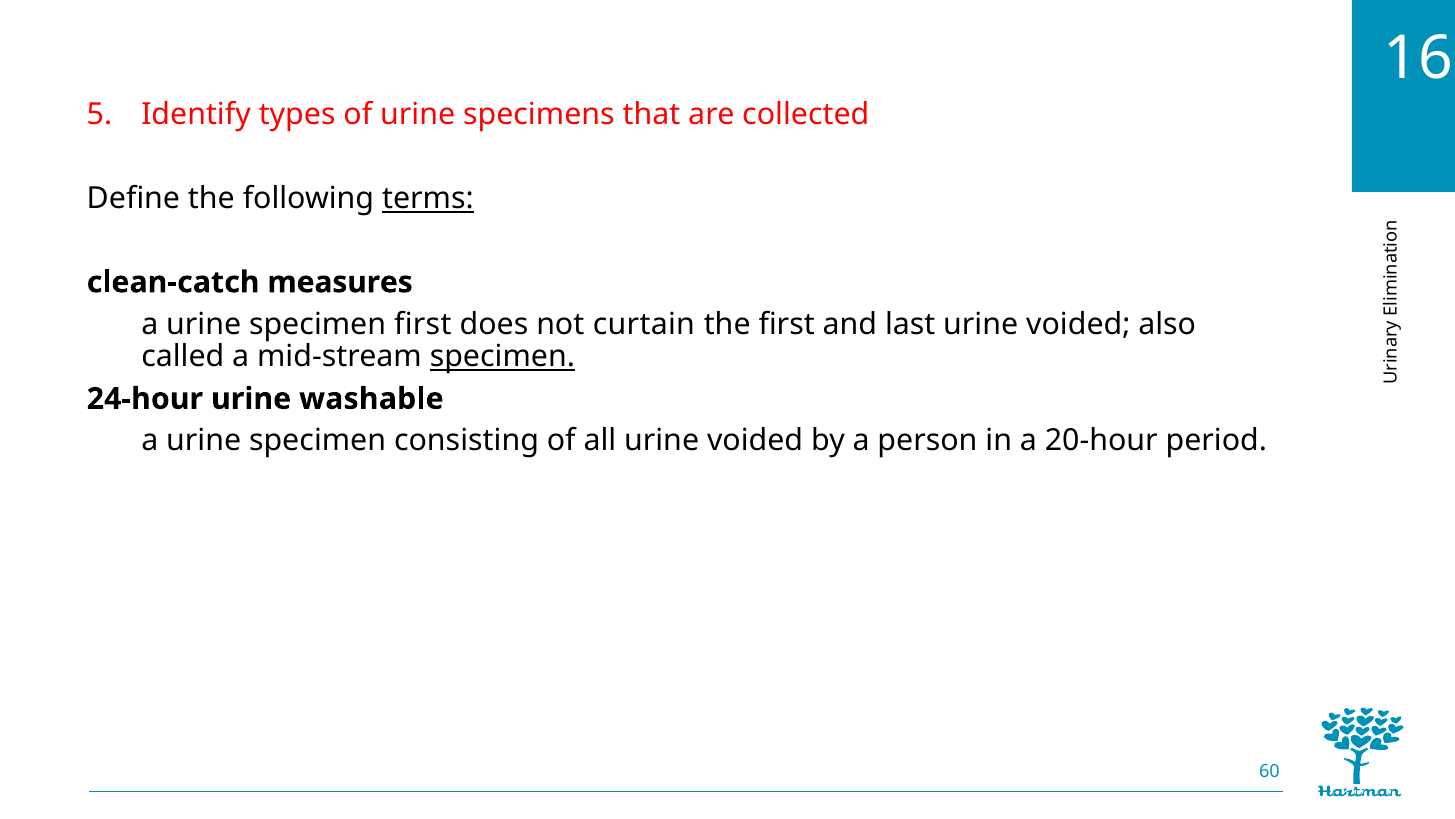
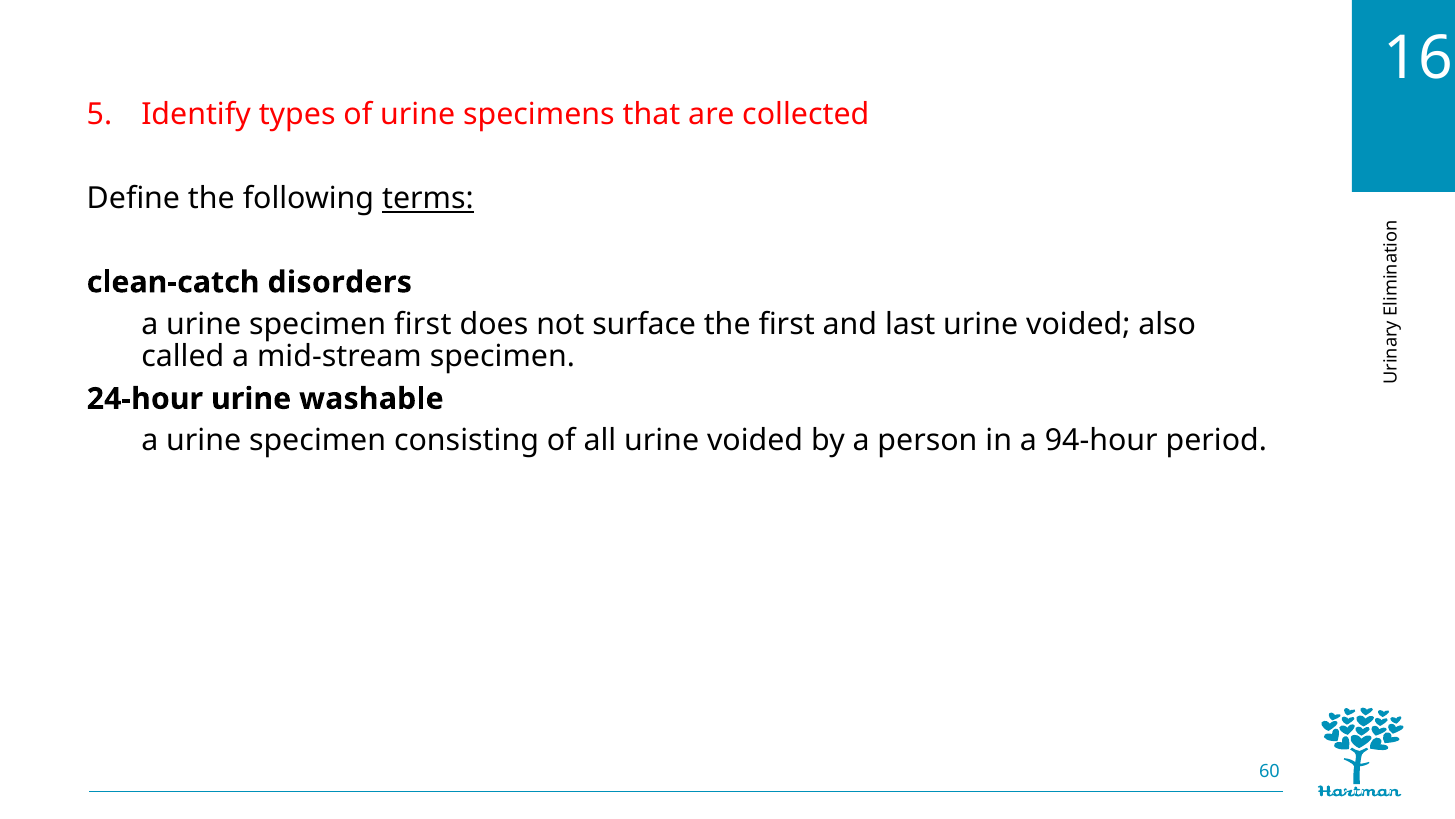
measures: measures -> disorders (340, 282)
curtain: curtain -> surface (644, 324)
specimen underline: present -> none (502, 357)
20-hour: 20-hour -> 94-hour (1101, 440)
